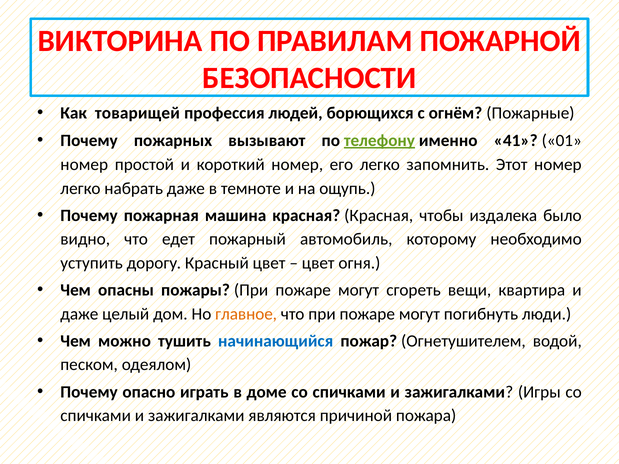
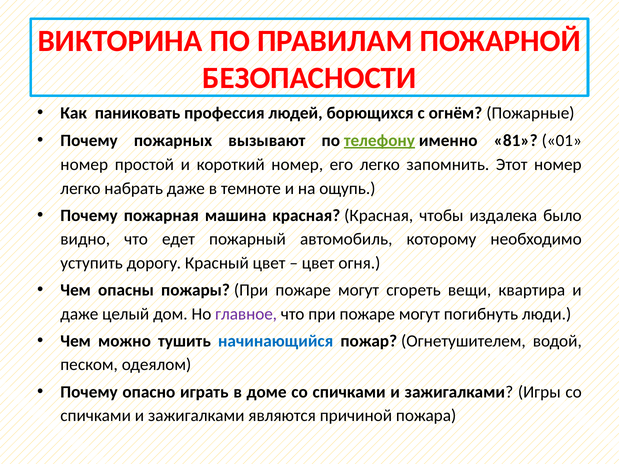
товарищей: товарищей -> паниковать (138, 113)
41: 41 -> 81 (516, 141)
главное colour: orange -> purple (246, 314)
